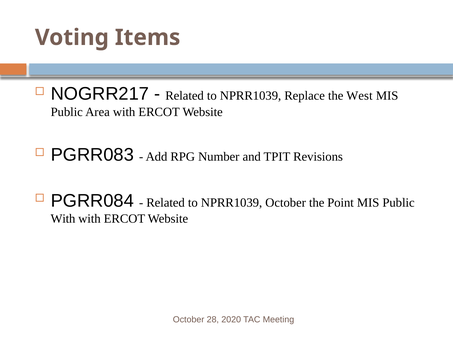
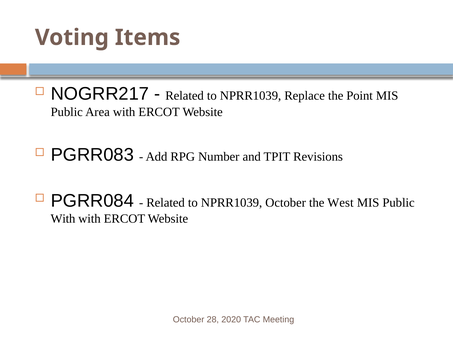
West: West -> Point (360, 96)
Point: Point -> West (340, 202)
